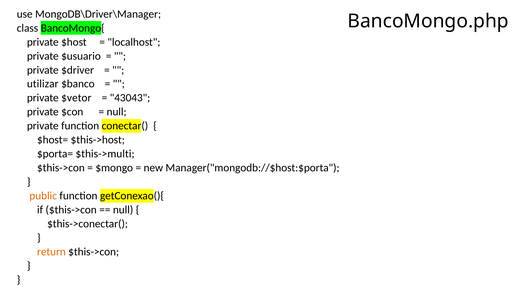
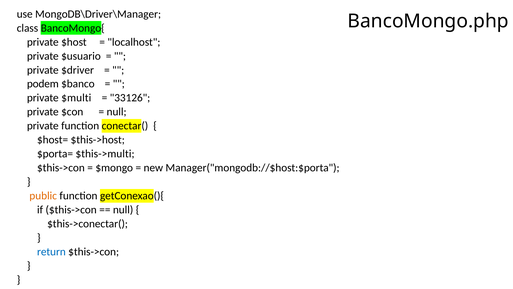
utilizar: utilizar -> podem (43, 84)
$vetor: $vetor -> $multi (76, 98)
43043: 43043 -> 33126 (130, 98)
return colour: orange -> blue (51, 251)
